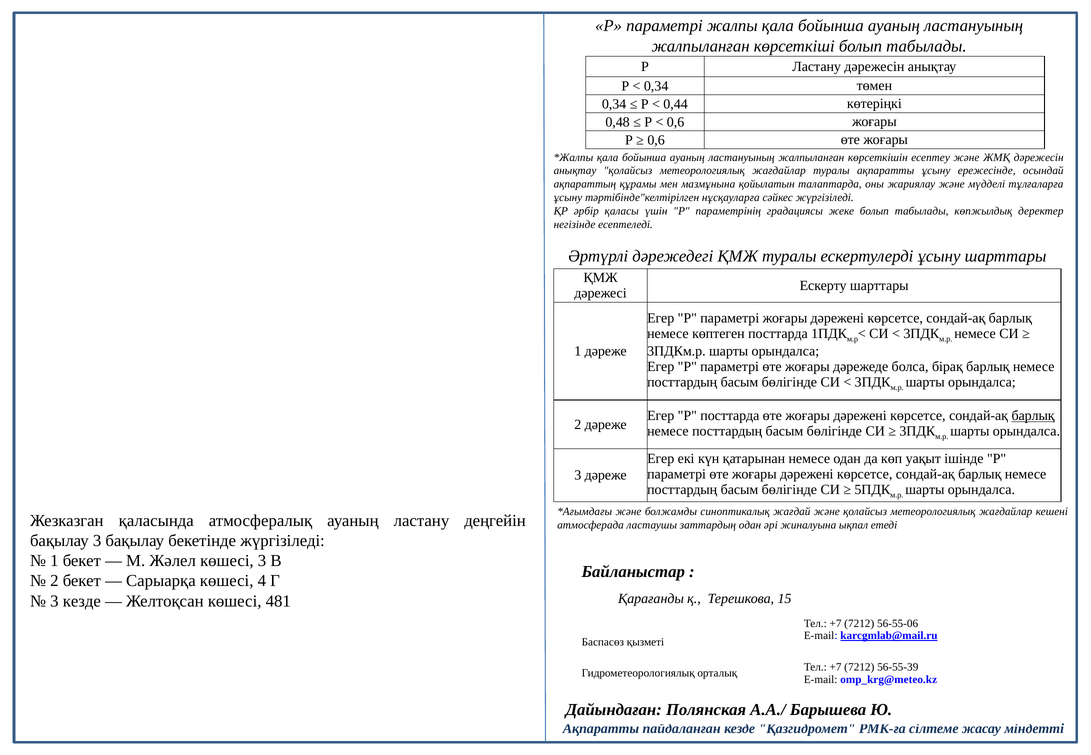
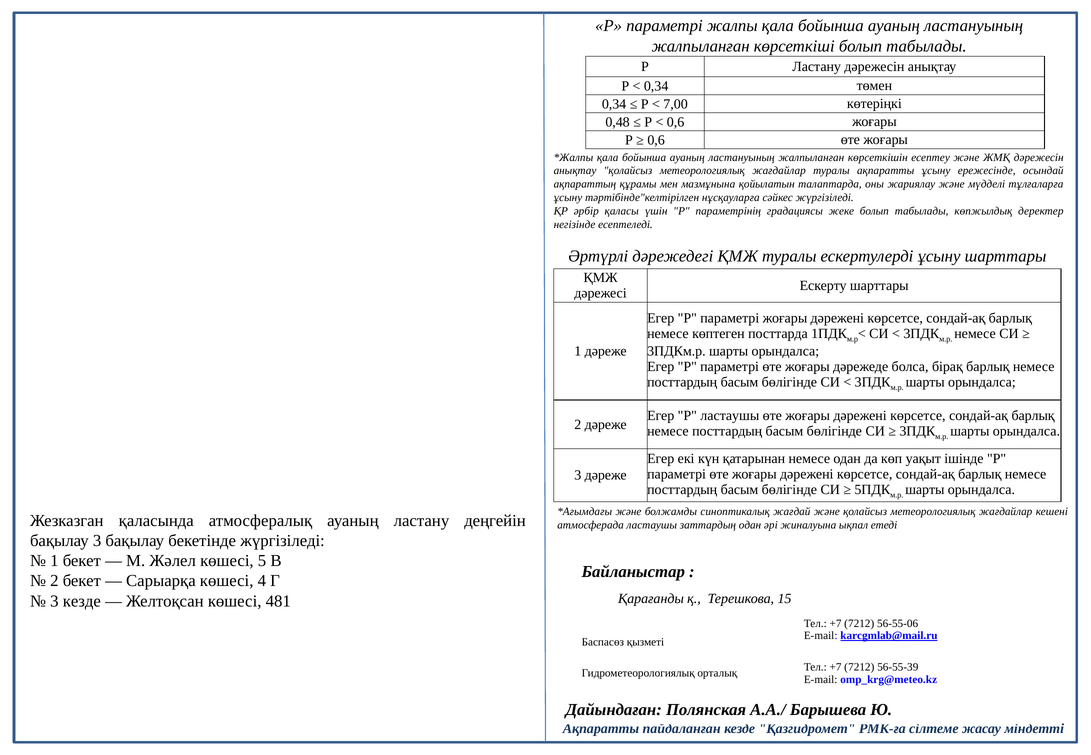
0,44: 0,44 -> 7,00 (676, 104)
Р посттарда: посттарда -> ластаушы (730, 416)
барлық underline: present -> none (1033, 416)
көшесі 3: 3 -> 5 (262, 561)
